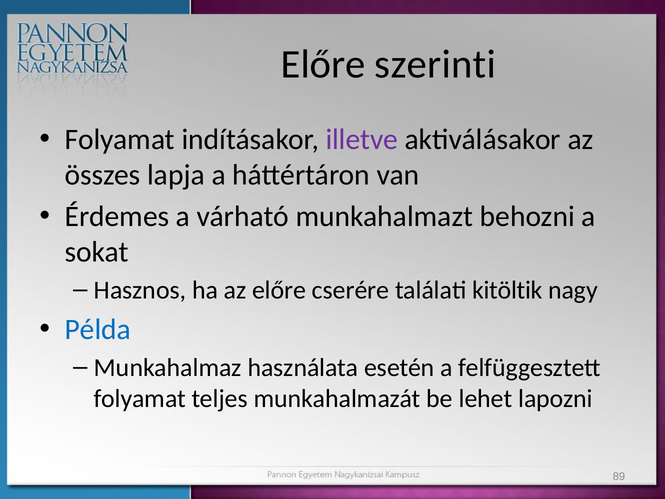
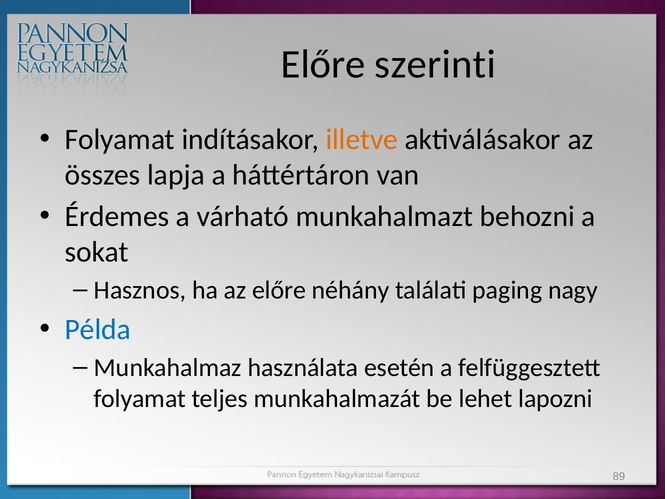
illetve colour: purple -> orange (362, 140)
cserére: cserére -> néhány (351, 290)
kitöltik: kitöltik -> paging (507, 290)
